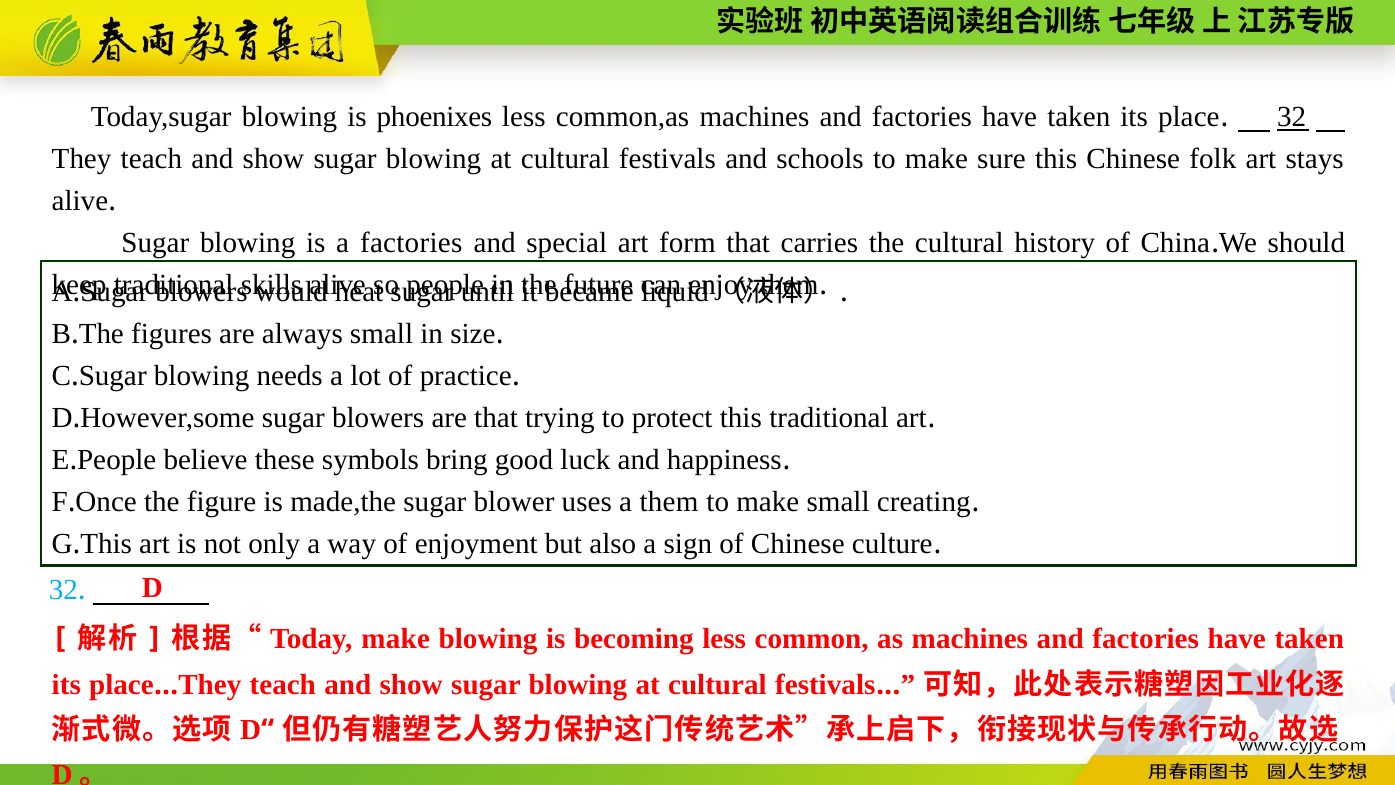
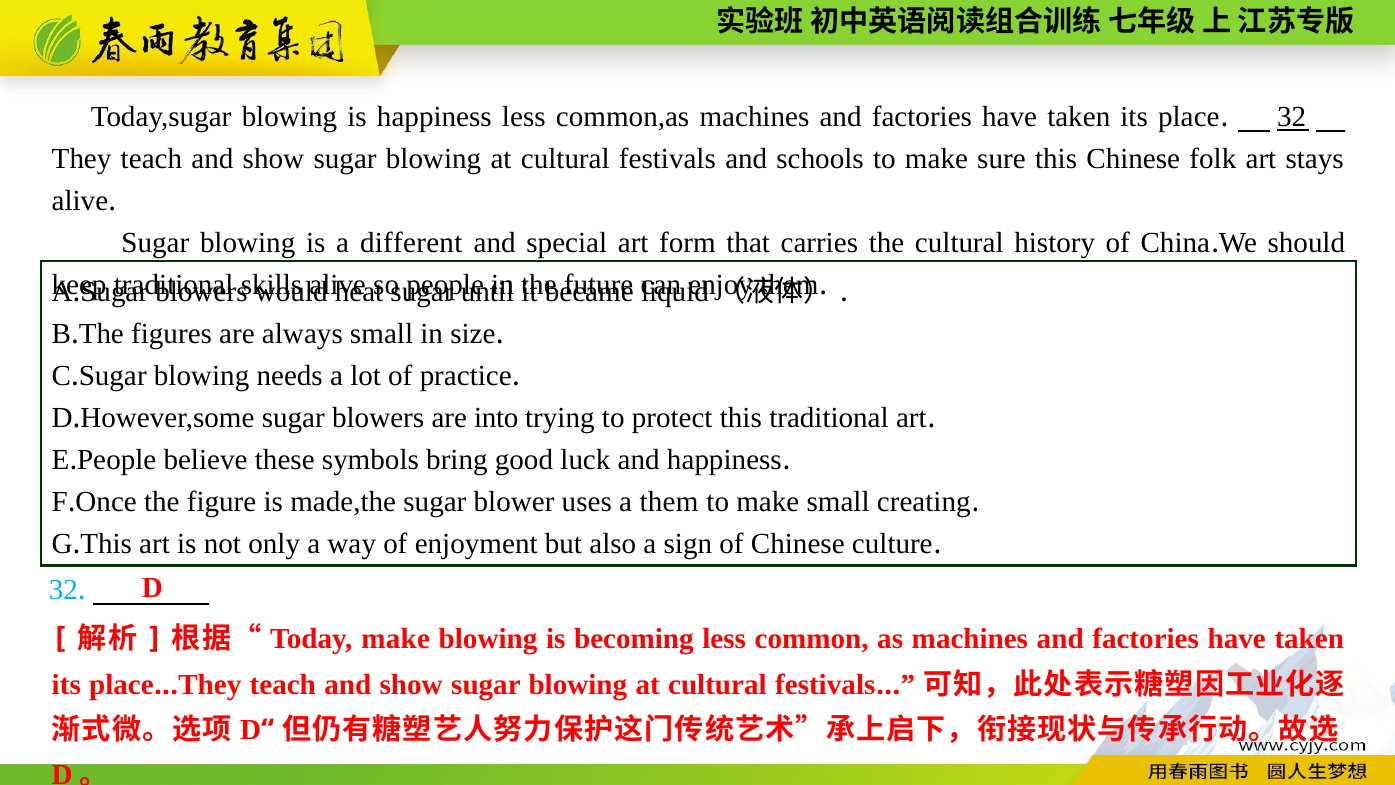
is phoenixes: phoenixes -> happiness (434, 117)
a factories: factories -> different (411, 243)
are that: that -> into (496, 418)
